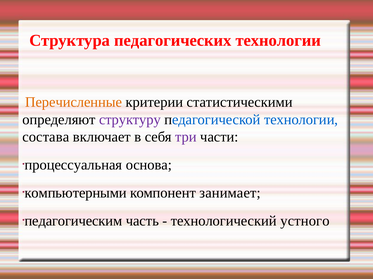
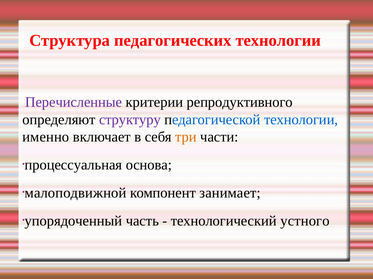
Перечисленные colour: orange -> purple (74, 102)
статистическими: статистическими -> репродуктивного (240, 102)
состава: состава -> именно (46, 137)
три colour: purple -> orange (186, 137)
компьютерными: компьютерными -> малоподвижной (76, 193)
педагогическим: педагогическим -> упорядоченный (73, 221)
